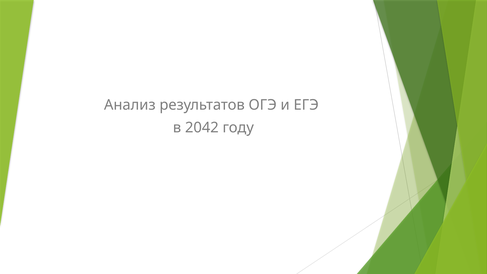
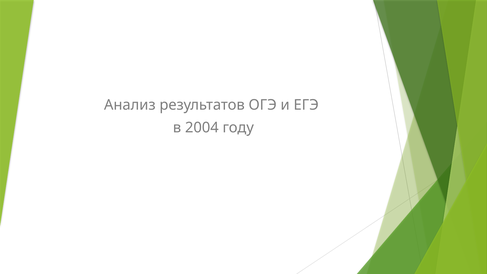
2042: 2042 -> 2004 (202, 128)
